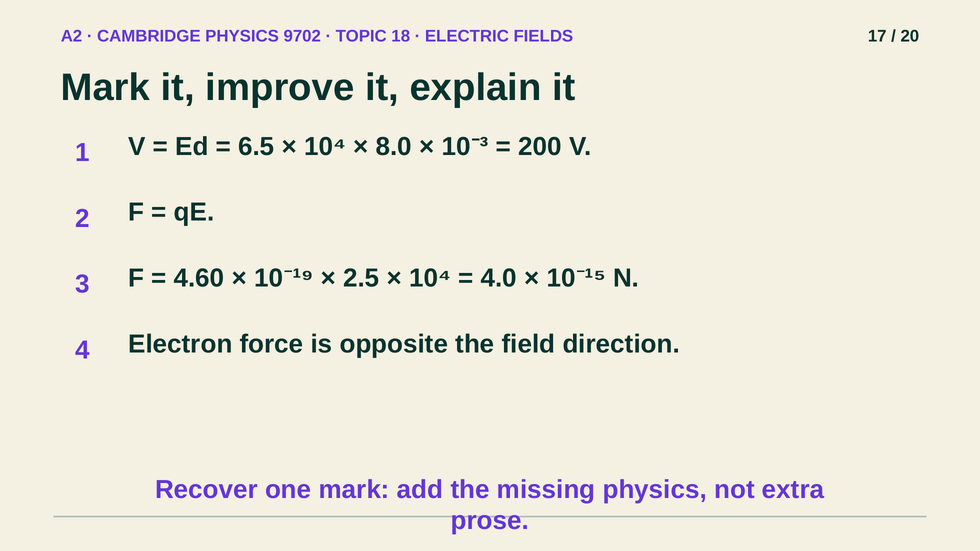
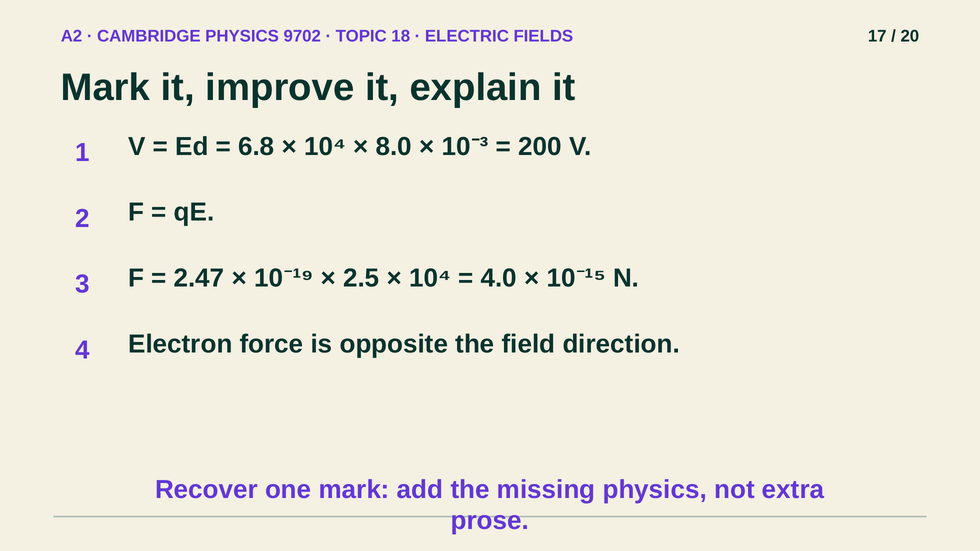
6.5: 6.5 -> 6.8 (256, 147)
4.60: 4.60 -> 2.47 (199, 278)
